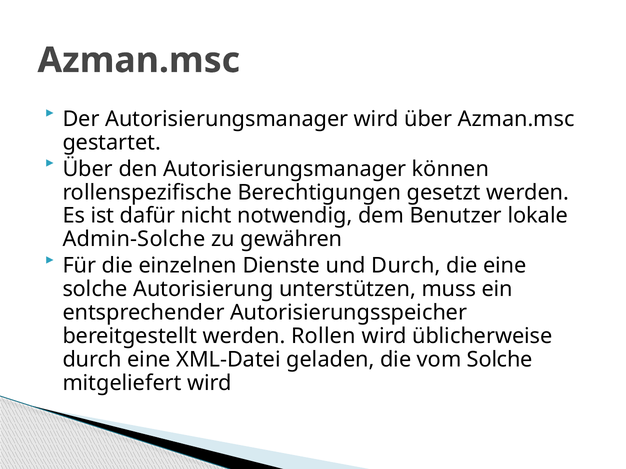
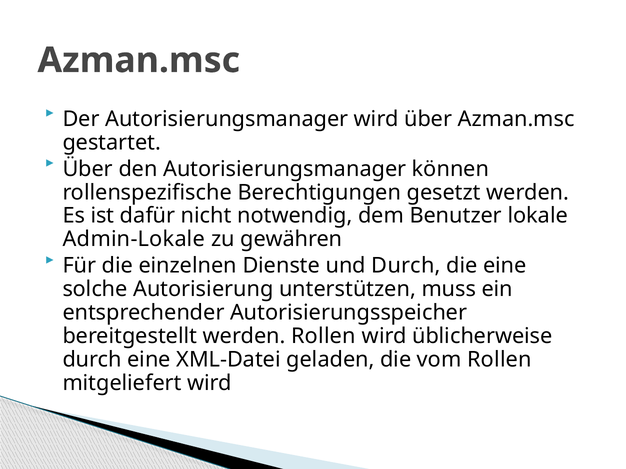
Admin-Solche: Admin-Solche -> Admin-Lokale (134, 239)
vom Solche: Solche -> Rollen (500, 360)
